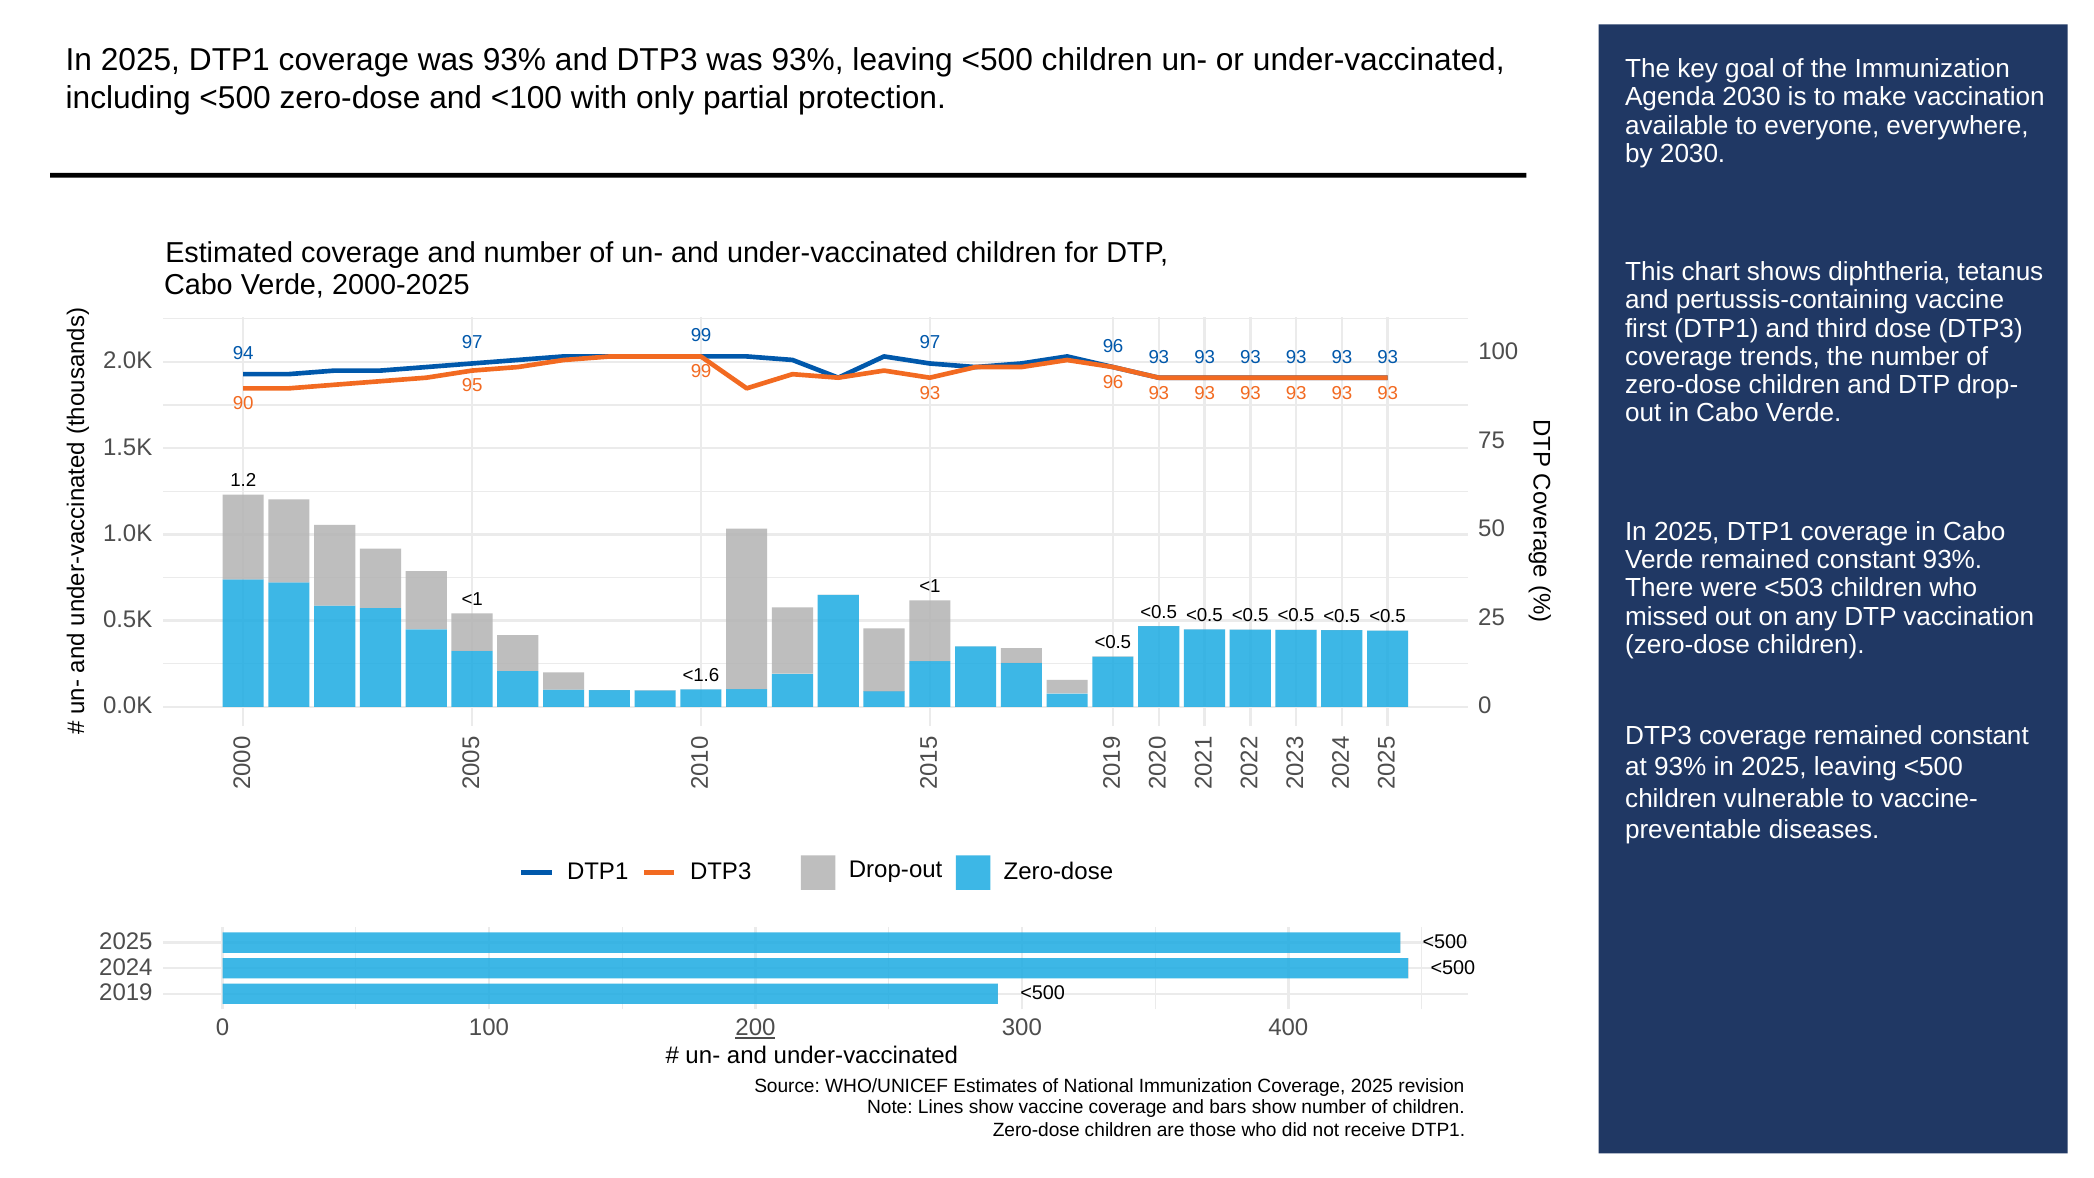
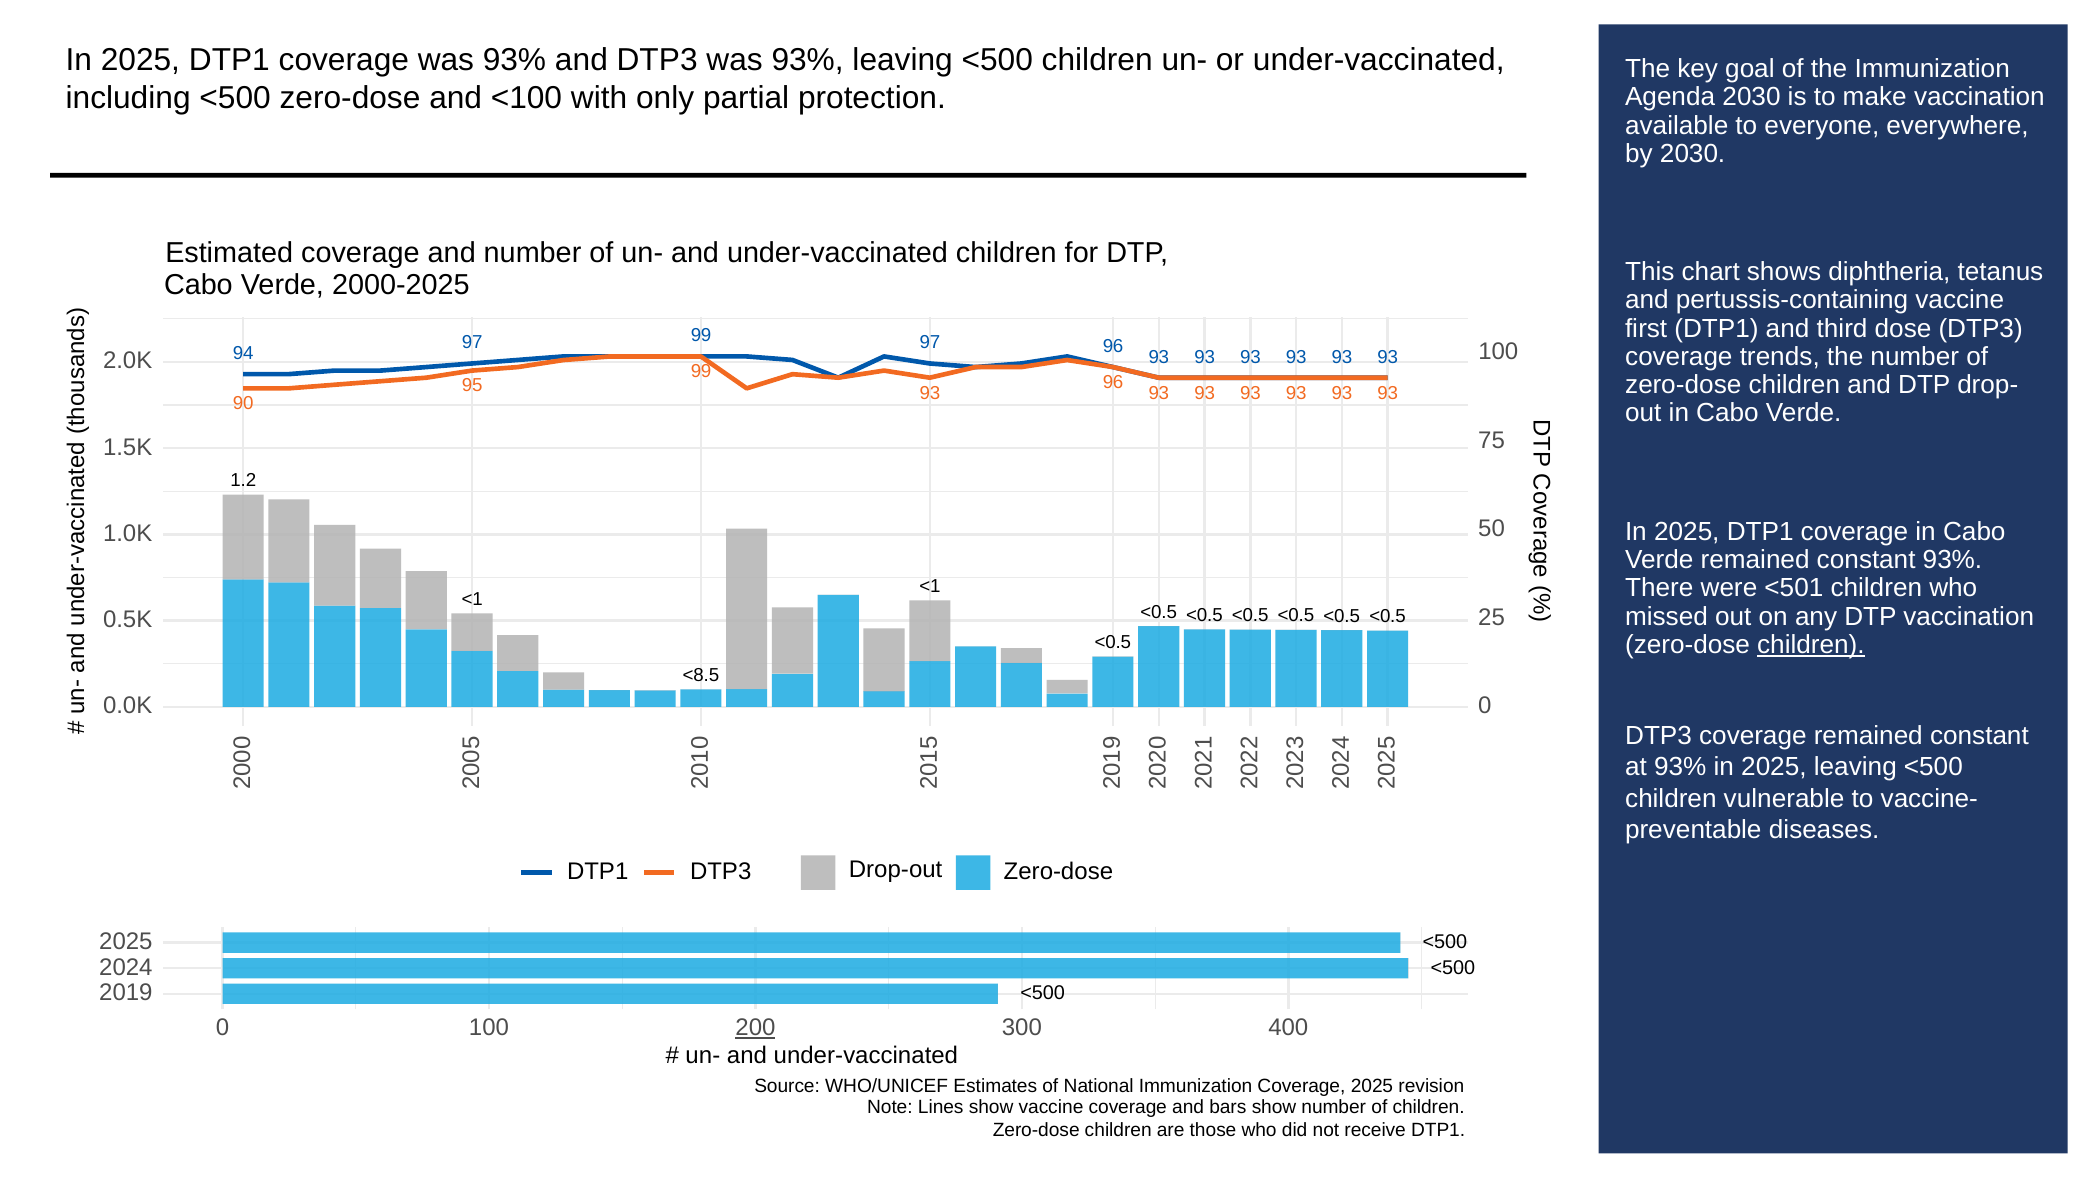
<503: <503 -> <501 (1794, 588)
children underline: none -> present (1811, 645)
<1.6: <1.6 -> <8.5 (701, 675)
